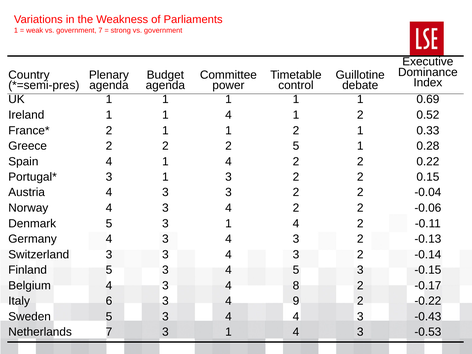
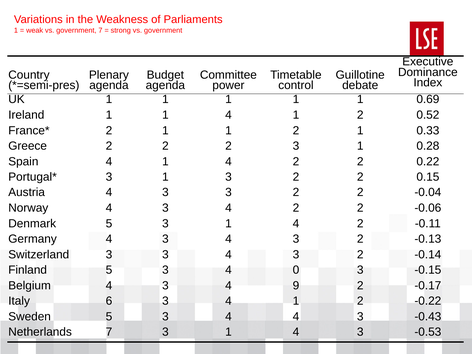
2 5: 5 -> 3 (296, 146)
4 5: 5 -> 0 (296, 270)
8: 8 -> 9 (296, 286)
3 4 9: 9 -> 1 (296, 301)
